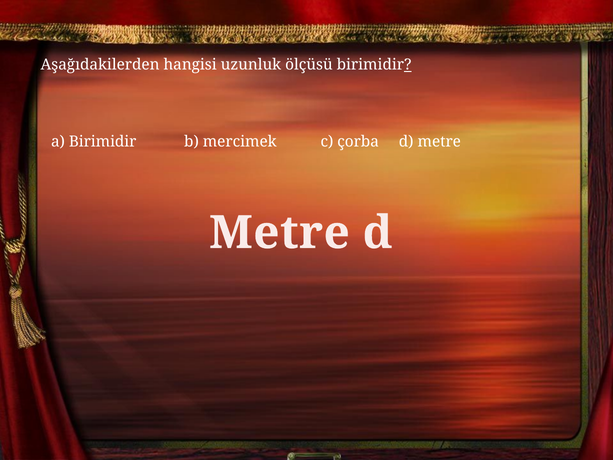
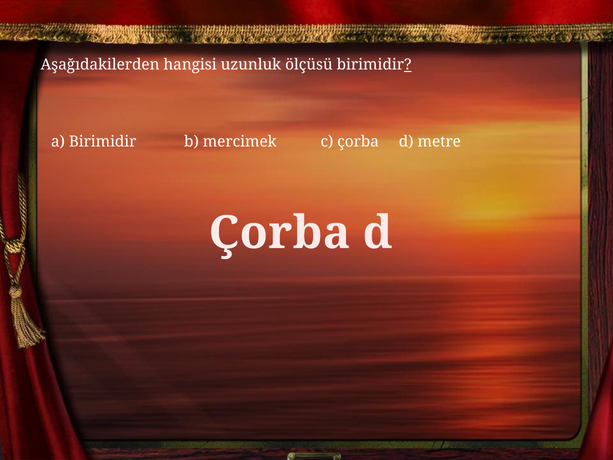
Metre: Metre -> Çorba (279, 233)
